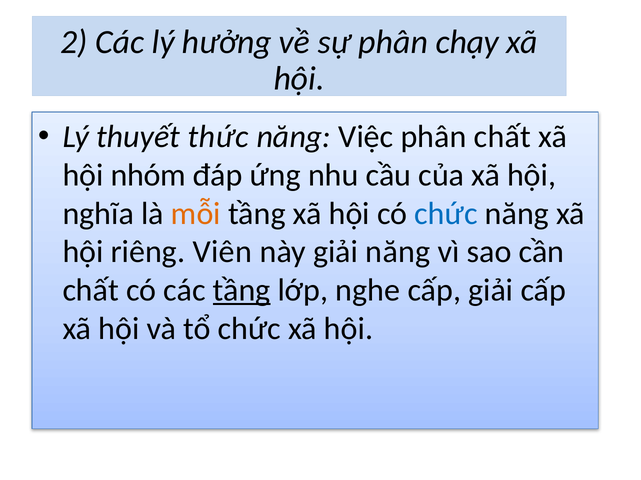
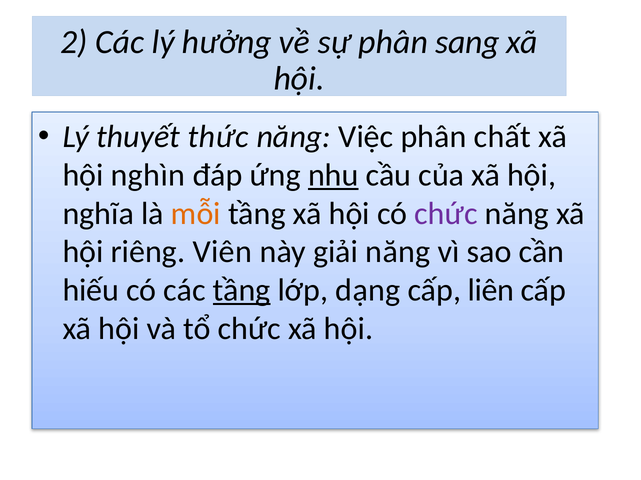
chạy: chạy -> sang (467, 42)
nhóm: nhóm -> nghìn (148, 175)
nhu underline: none -> present (333, 175)
chức colour: blue -> purple (446, 214)
chất: chất -> hiếu (91, 291)
nghe: nghe -> dạng (368, 291)
cấp giải: giải -> liên (491, 291)
